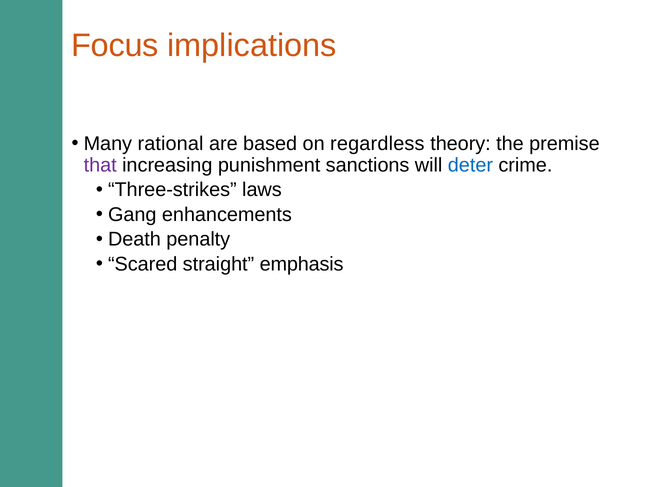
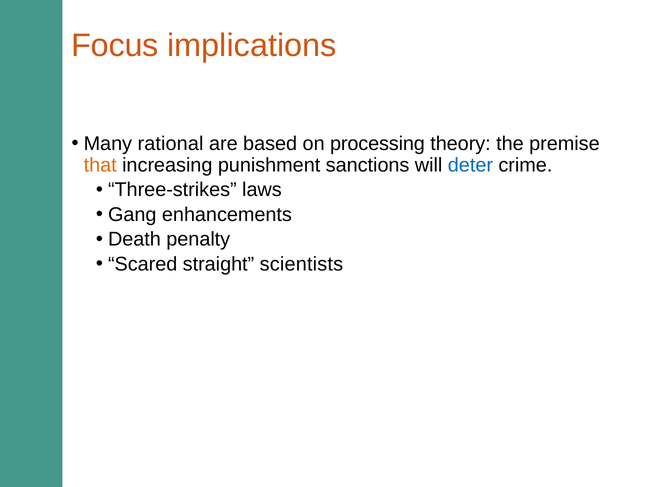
regardless: regardless -> processing (377, 144)
that colour: purple -> orange (100, 165)
emphasis: emphasis -> scientists (301, 264)
